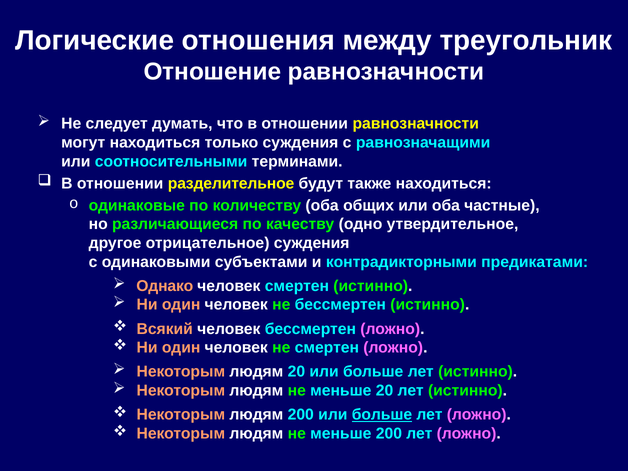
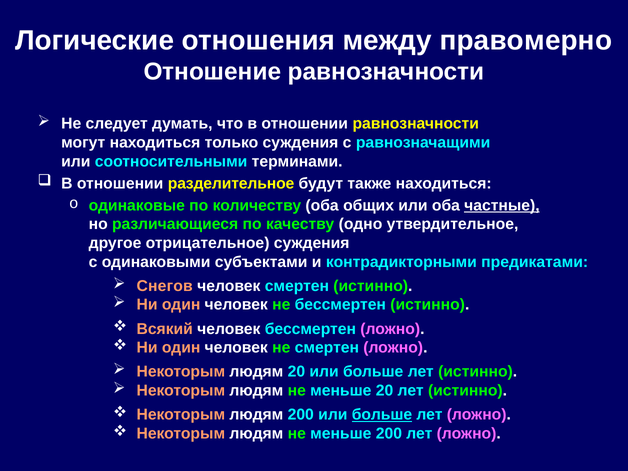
треугольник: треугольник -> правомерно (526, 41)
частные underline: none -> present (502, 205)
Однако: Однако -> Снегов (165, 286)
